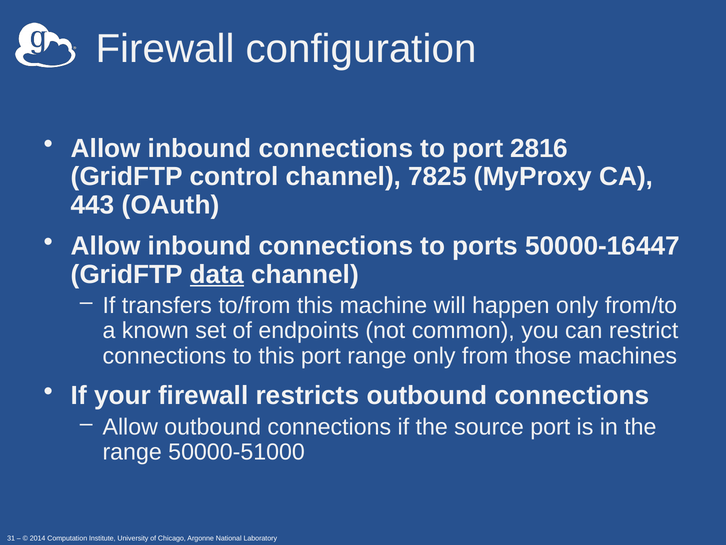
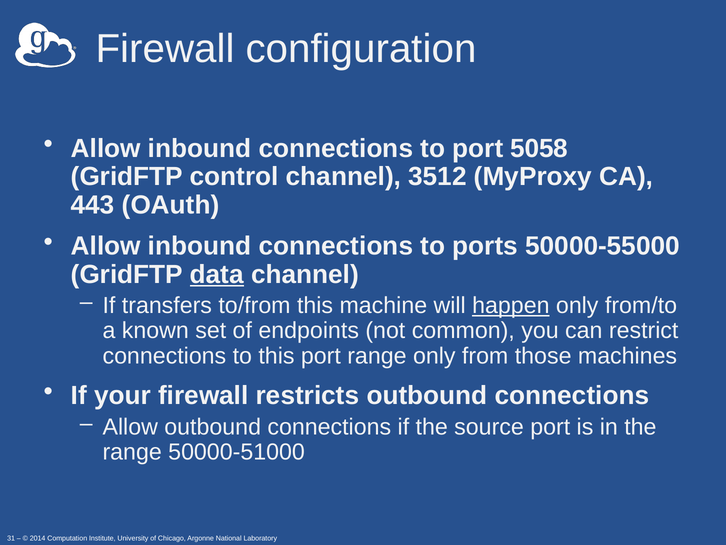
2816: 2816 -> 5058 (539, 148)
7825: 7825 -> 3512 (437, 177)
50000-16447: 50000-16447 -> 50000-55000 (603, 246)
happen underline: none -> present (511, 305)
